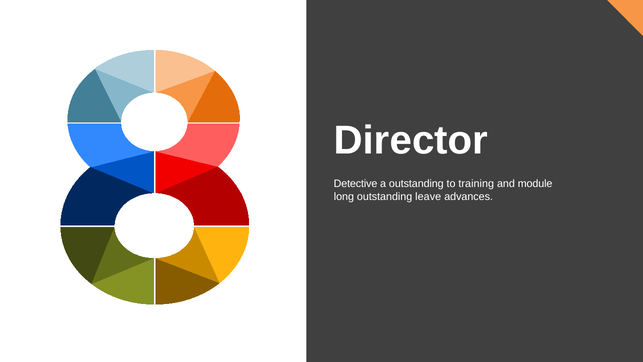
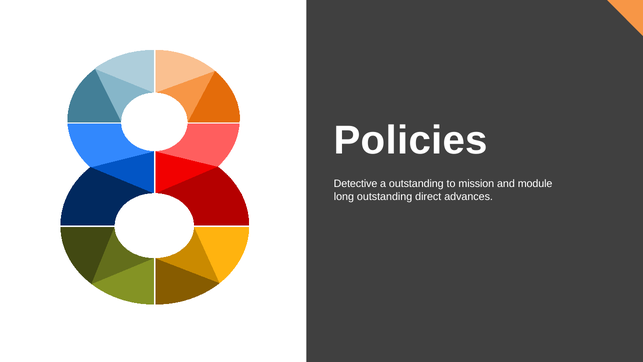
Director: Director -> Policies (411, 140)
training: training -> mission (476, 184)
leave: leave -> direct (428, 196)
